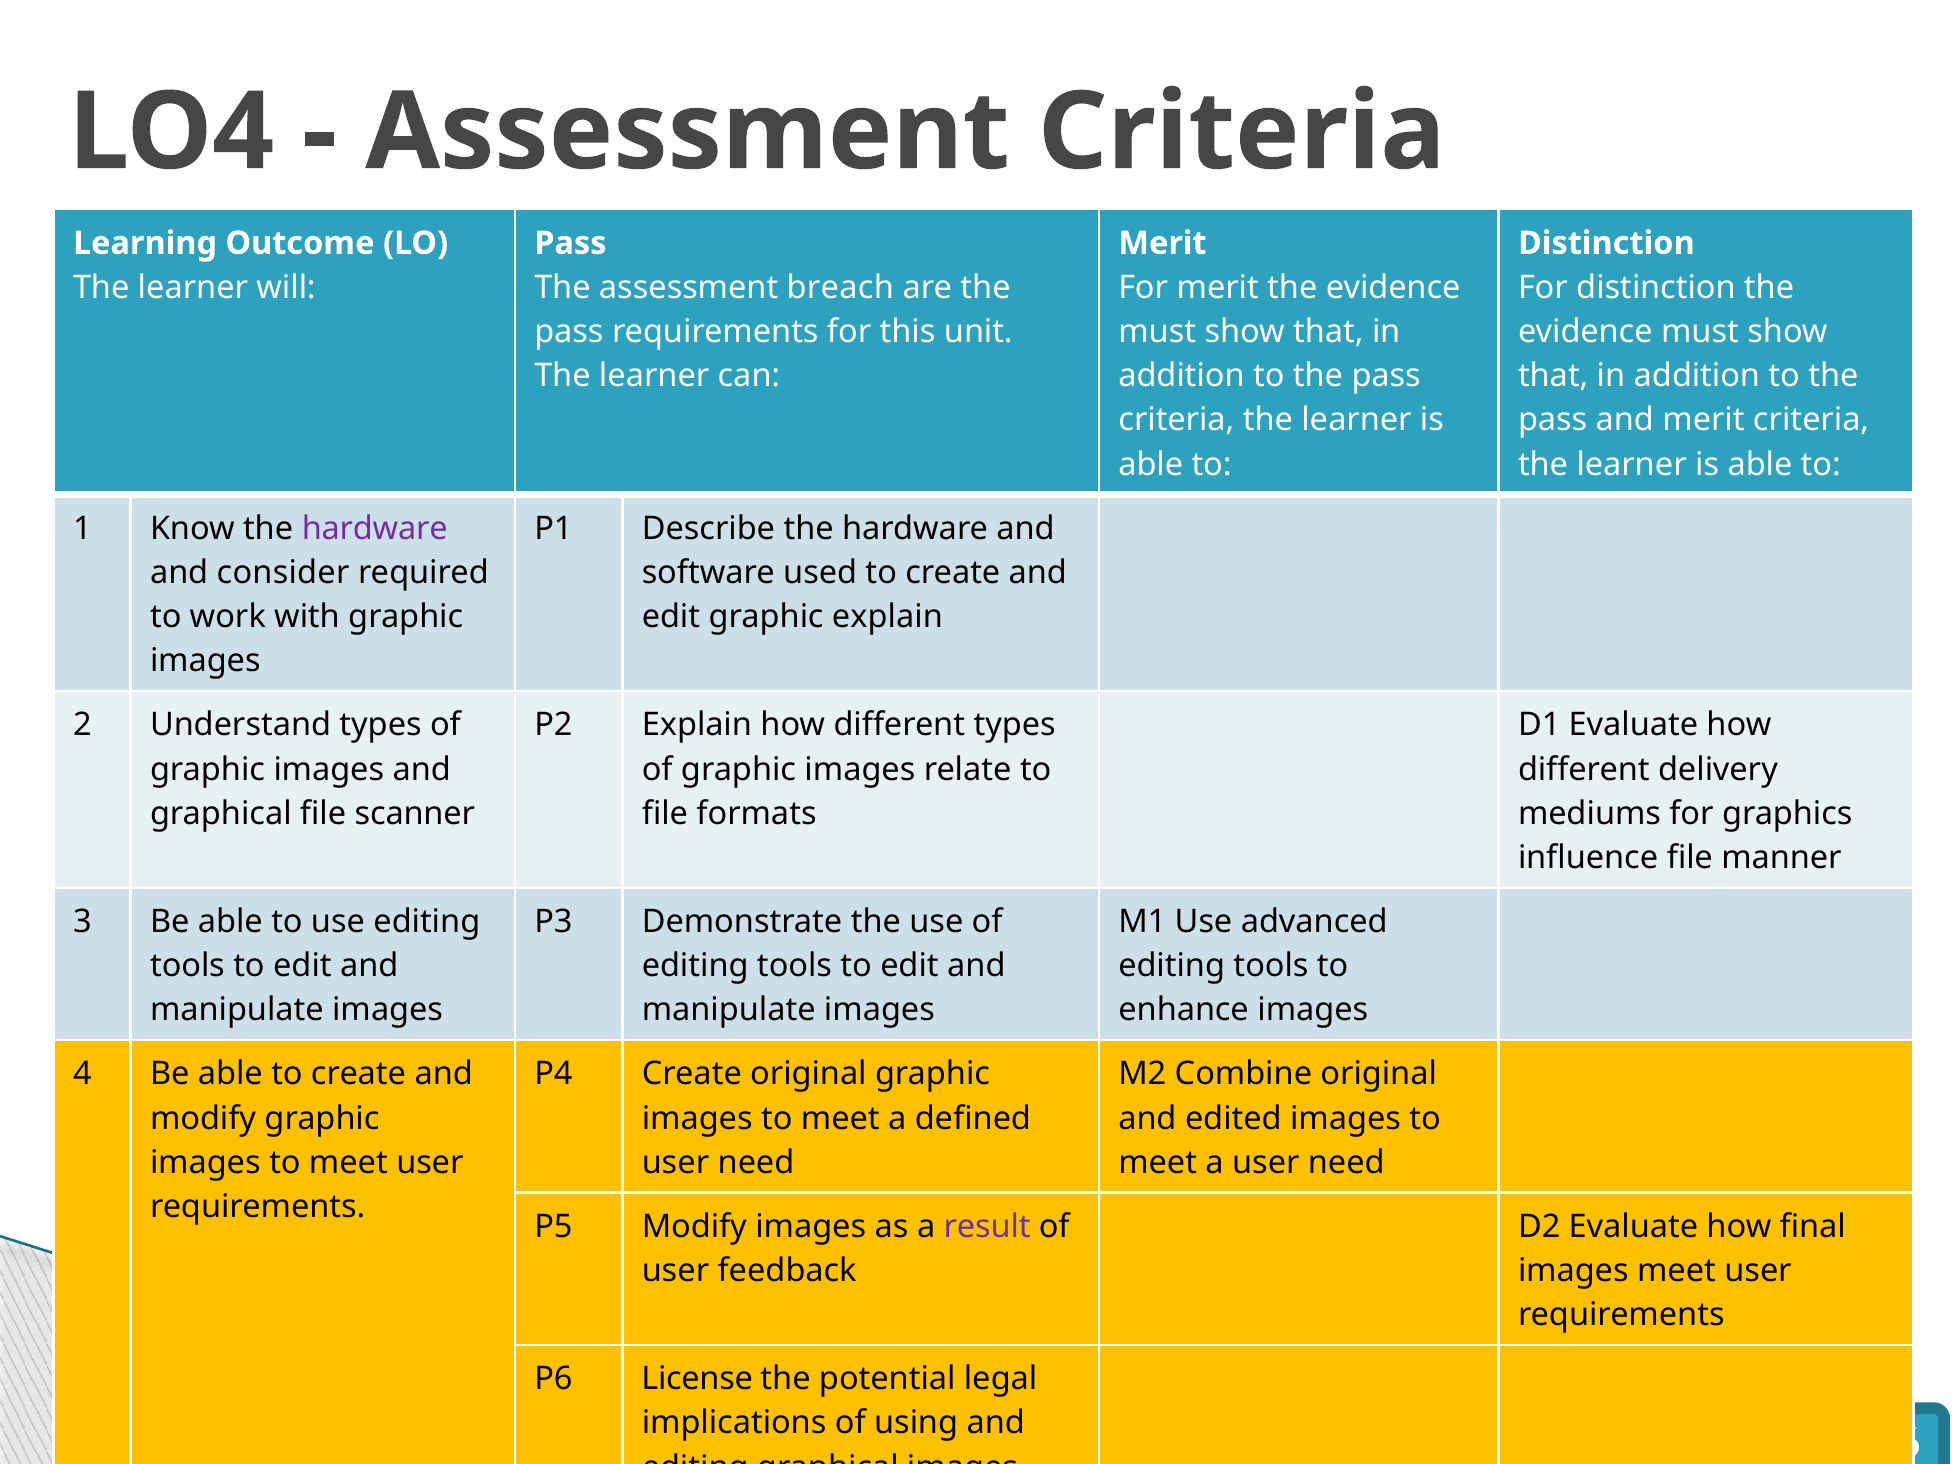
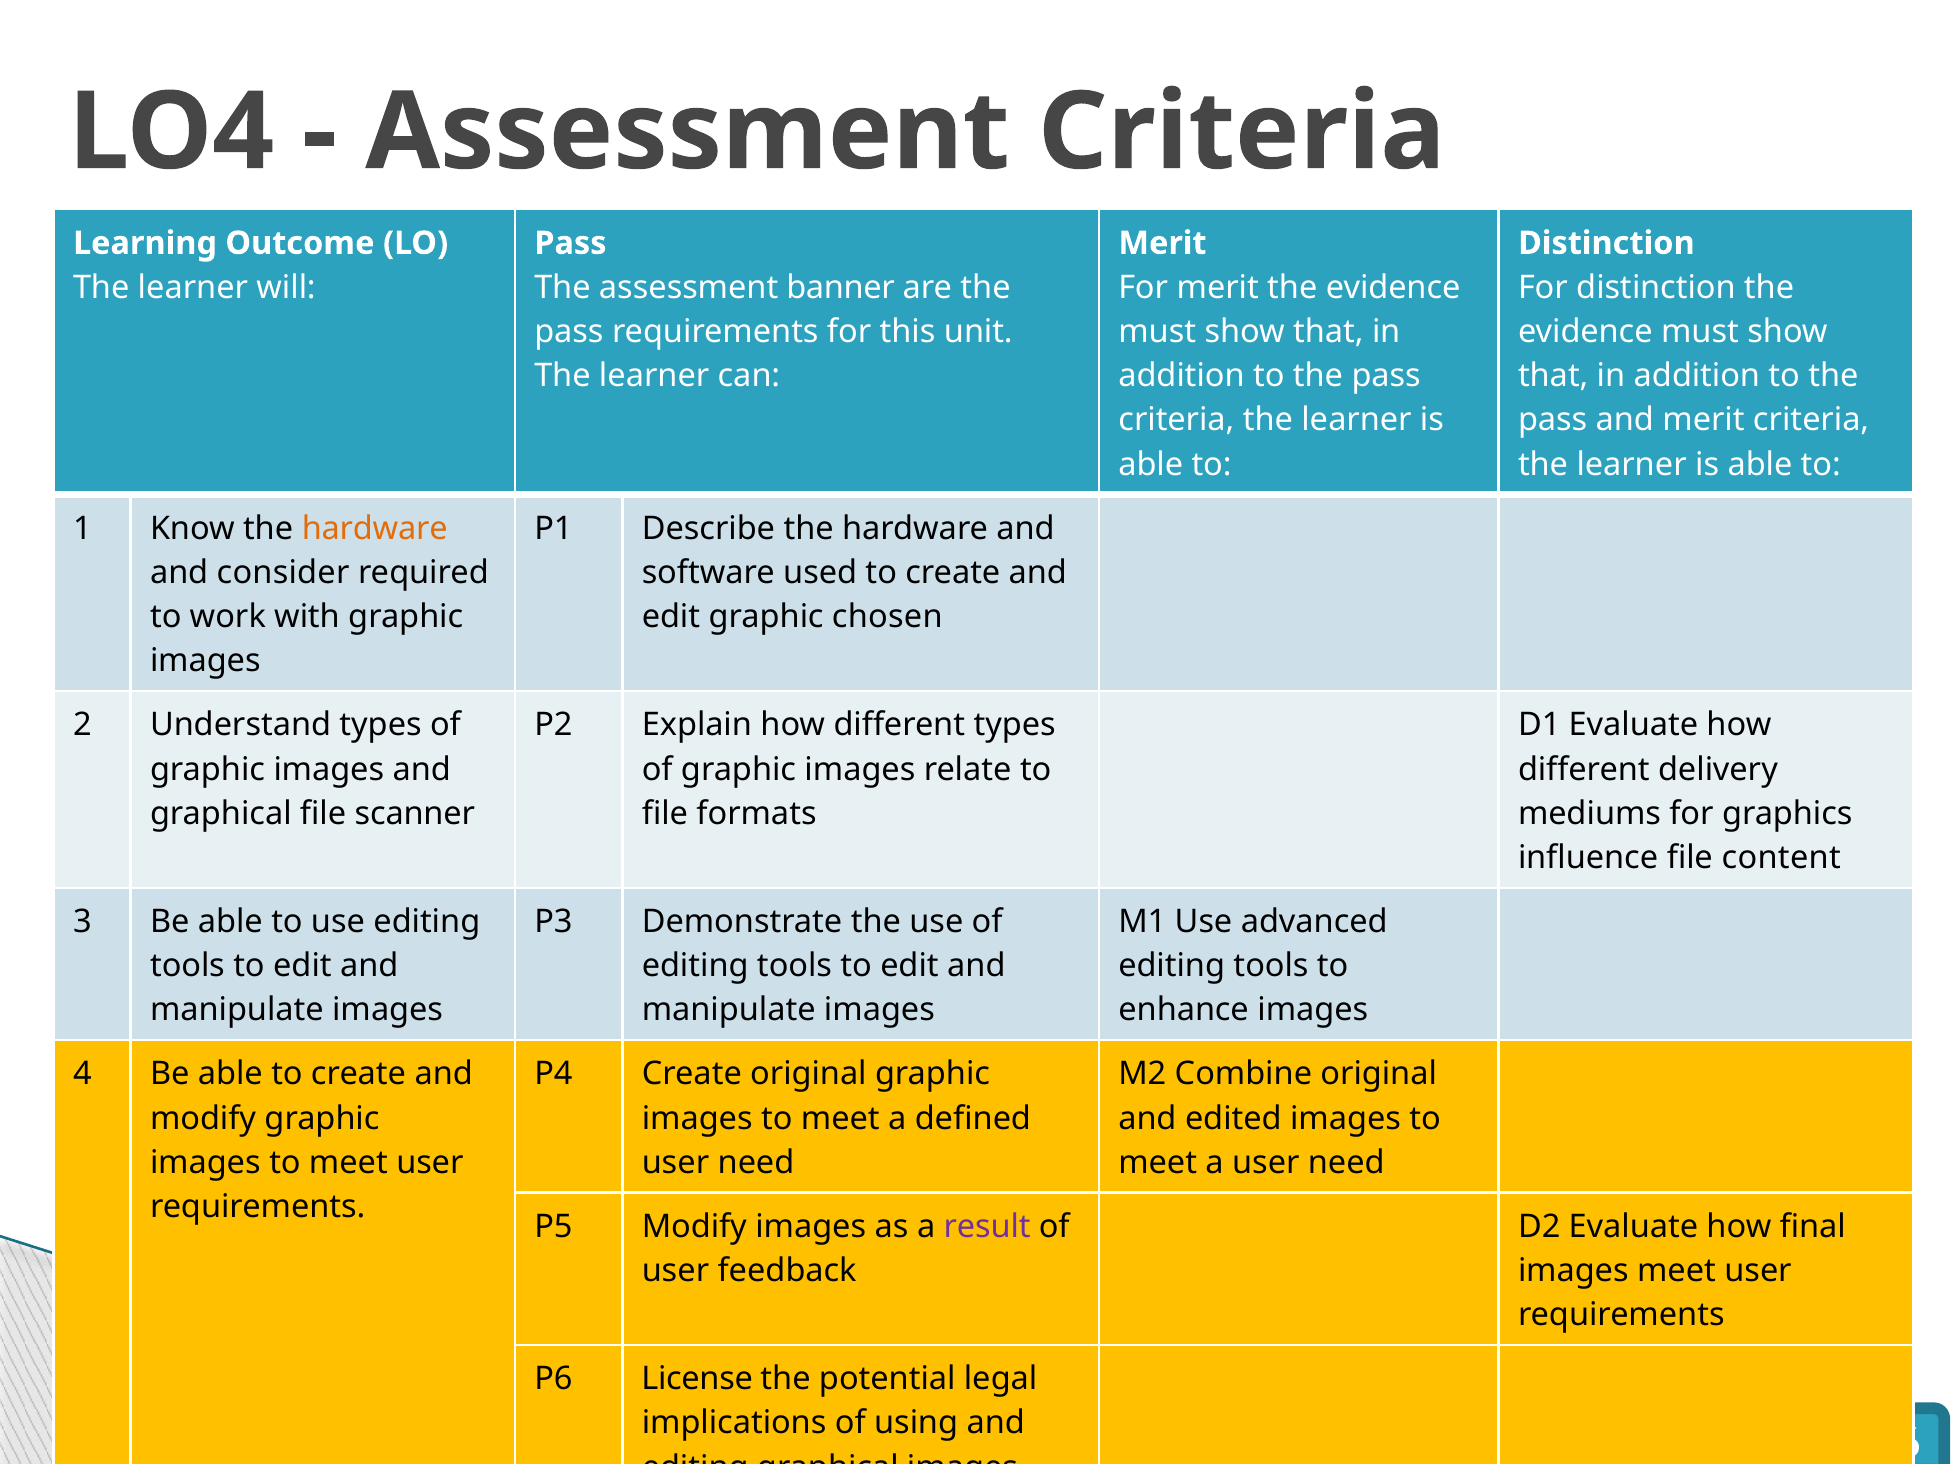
breach: breach -> banner (841, 287)
hardware colour: purple -> orange (375, 528)
graphic explain: explain -> chosen (887, 617)
manner: manner -> content (1781, 858)
